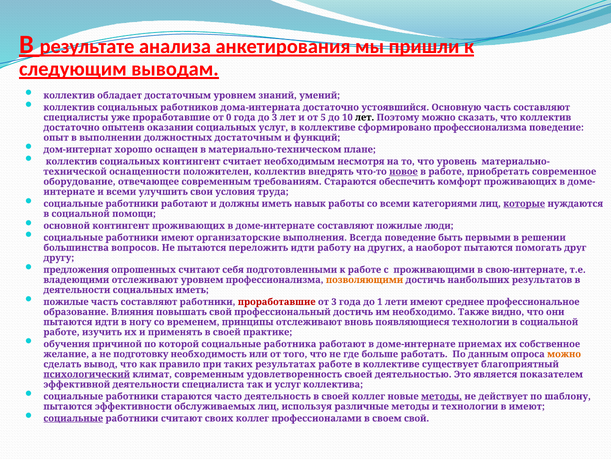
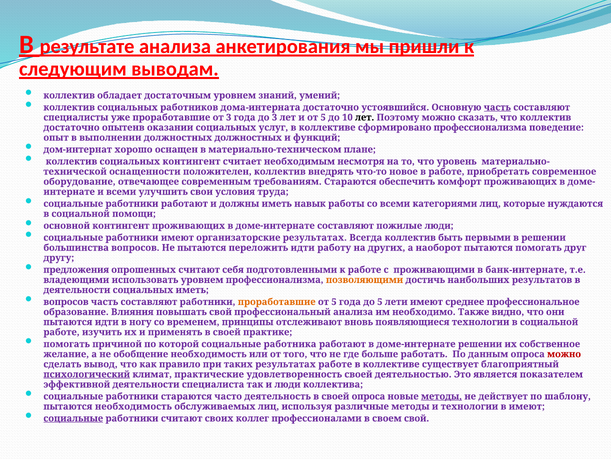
часть underline: none -> present (497, 107)
от 0: 0 -> 3 (229, 117)
должностных достаточным: достаточным -> должностных (248, 137)
новое underline: present -> none (403, 171)
которые underline: present -> none (524, 203)
организаторские выполнения: выполнения -> результатах (315, 237)
Всегда поведение: поведение -> коллектив (410, 237)
свою-интернате: свою-интернате -> банк-интернате (526, 269)
владеющими отслеживают: отслеживают -> использовать (145, 279)
пожилые: пожилые -> вопросов (66, 301)
проработавшие colour: red -> orange (277, 301)
3: 3 -> 5 (334, 301)
до 1: 1 -> 5 (380, 301)
профессиональный достичь: достичь -> анализа (353, 311)
обучения: обучения -> помогать (67, 344)
доме-интернате приемах: приемах -> решении (480, 344)
подготовку: подготовку -> обобщение (141, 354)
можно colour: orange -> red (564, 354)
климат современным: современным -> практические (209, 374)
и услуг: услуг -> люди (288, 384)
своей коллег: коллег -> опроса (368, 396)
пытаются эффективности: эффективности -> необходимость (133, 406)
